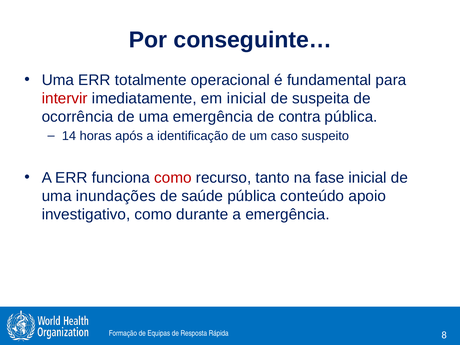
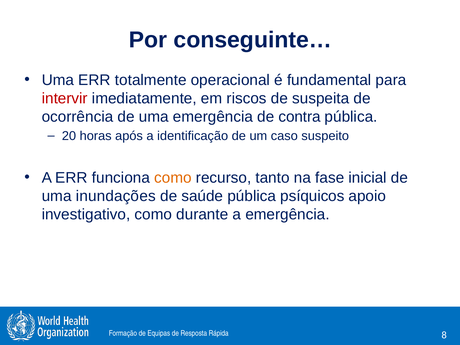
em inicial: inicial -> riscos (247, 98)
14: 14 -> 20 (69, 136)
como colour: red -> orange (173, 178)
conteúdo: conteúdo -> psíquicos (312, 196)
